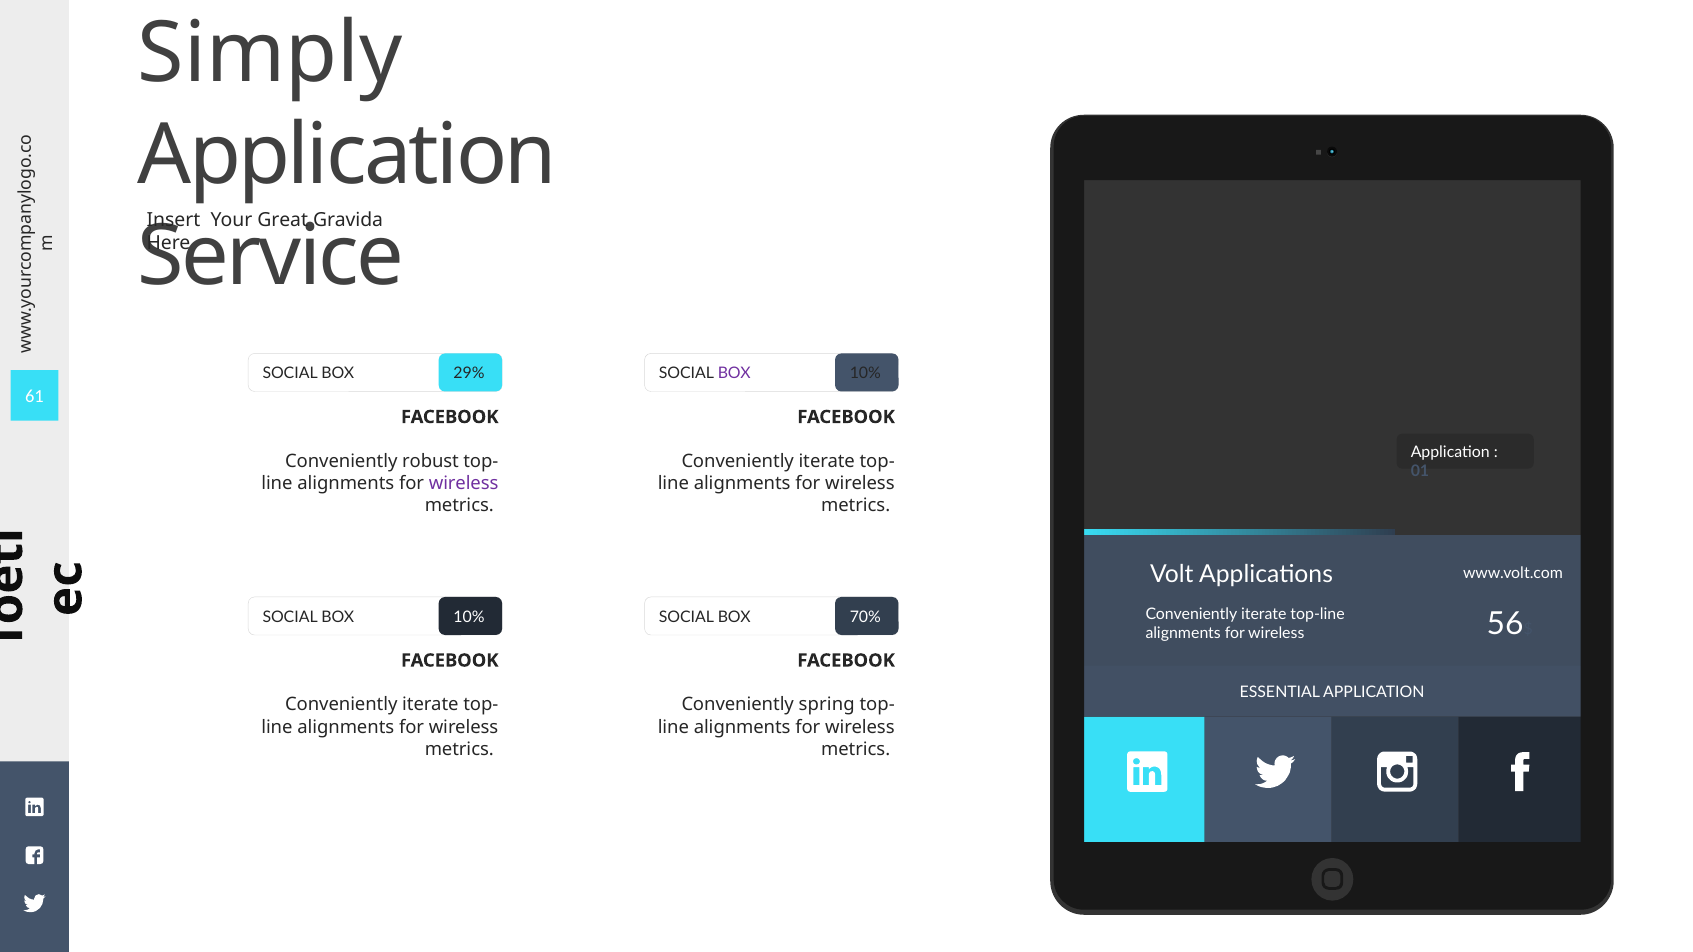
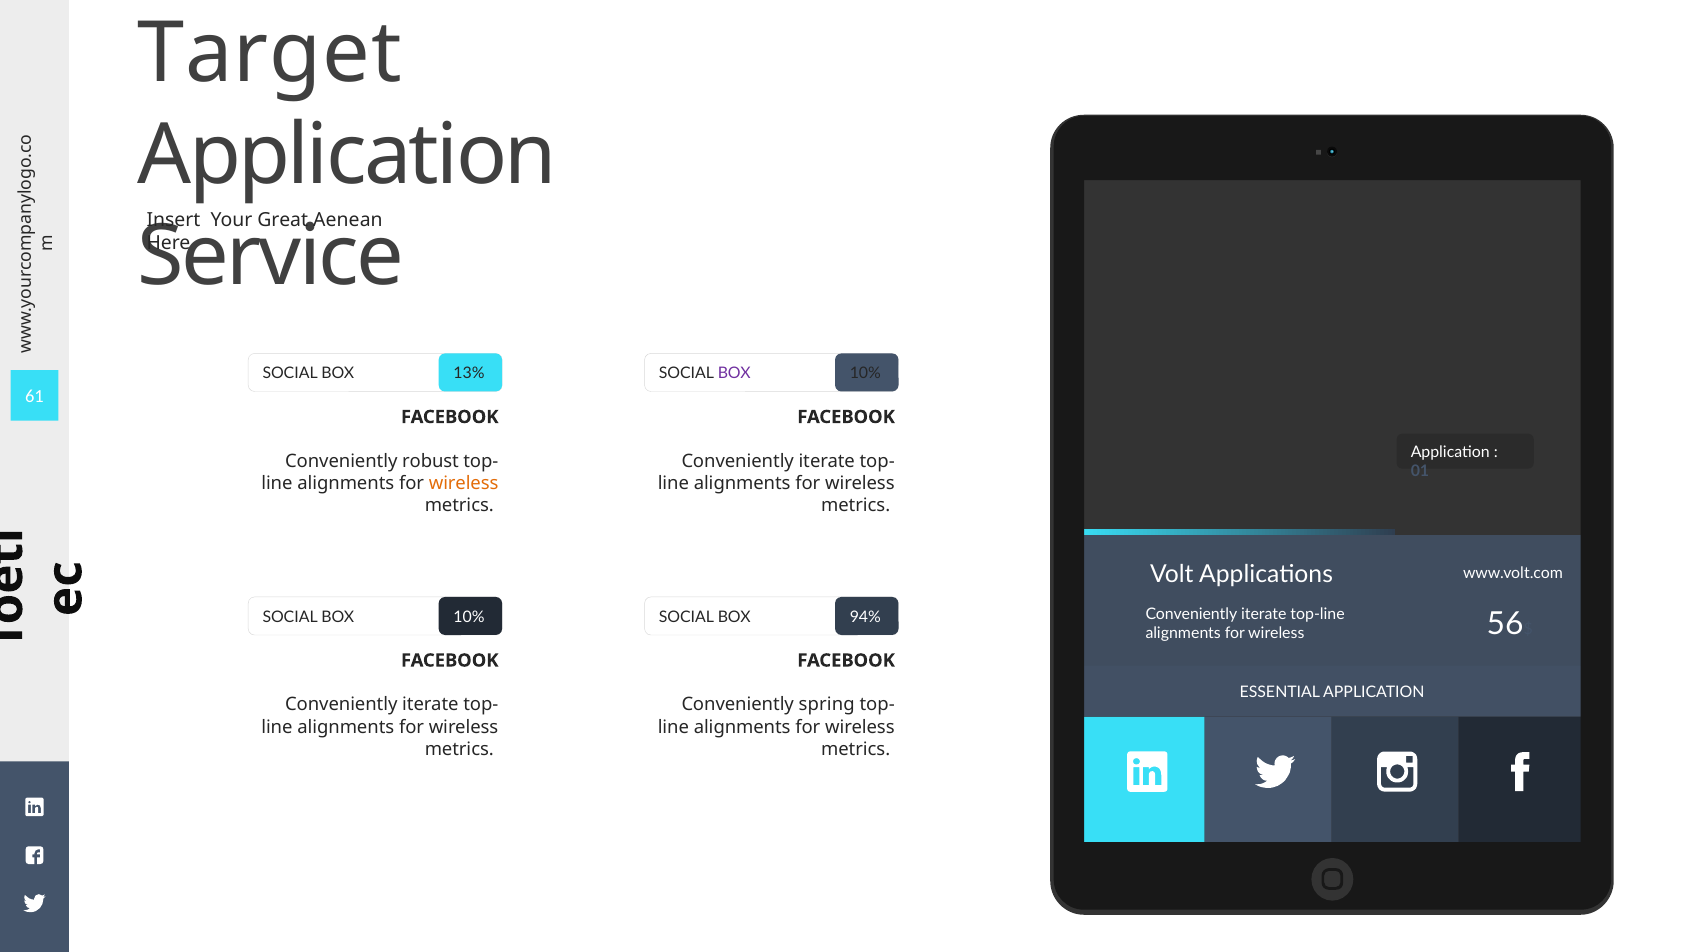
Simply: Simply -> Target (270, 54)
Gravida: Gravida -> Aenean (348, 220)
29%: 29% -> 13% (469, 374)
wireless colour: purple -> orange (464, 484)
70%: 70% -> 94% (865, 618)
